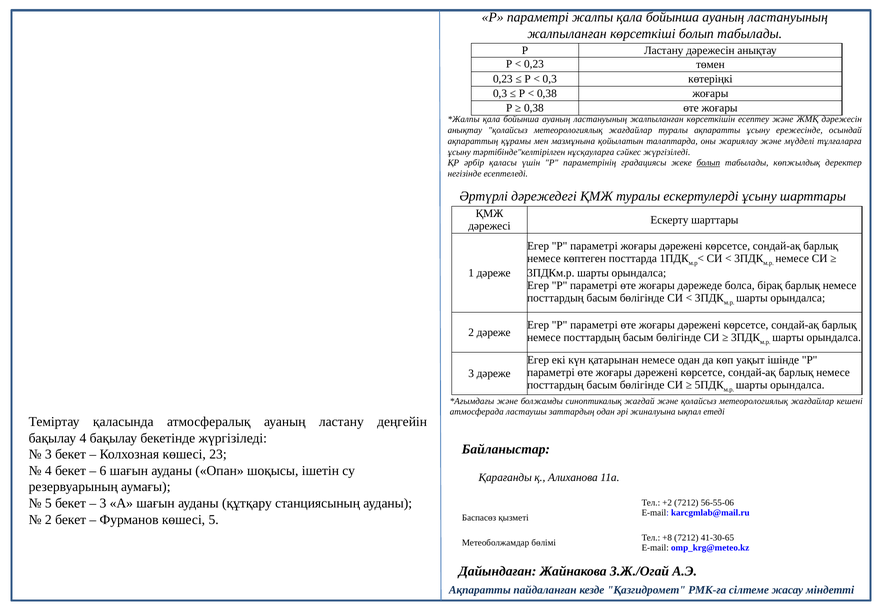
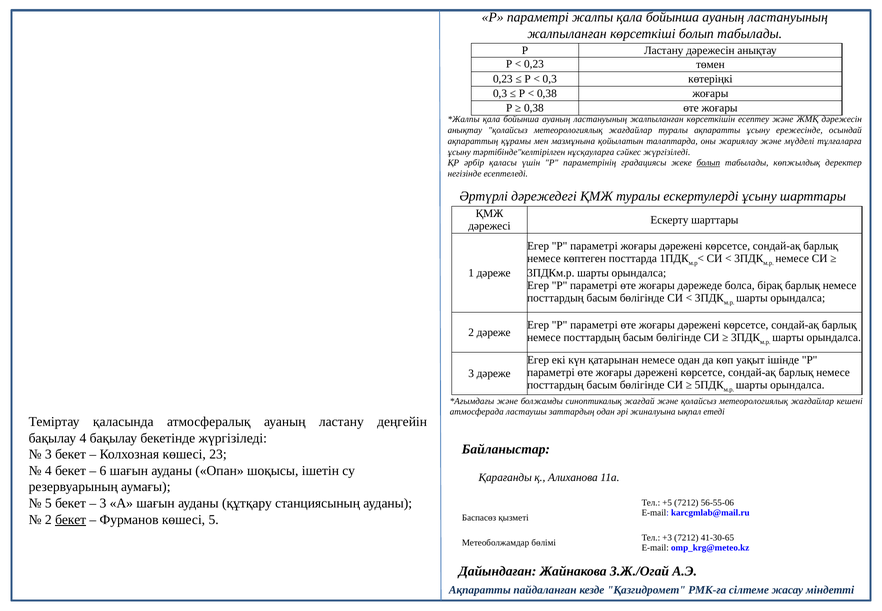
+2: +2 -> +5 (667, 502)
бекет underline: none -> present (71, 519)
+8: +8 -> +3 (667, 537)
